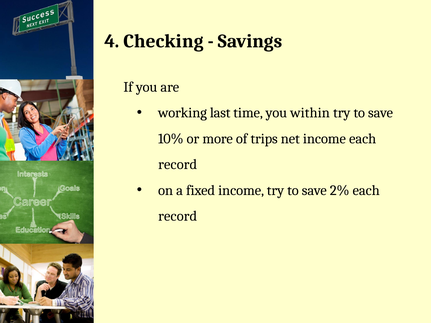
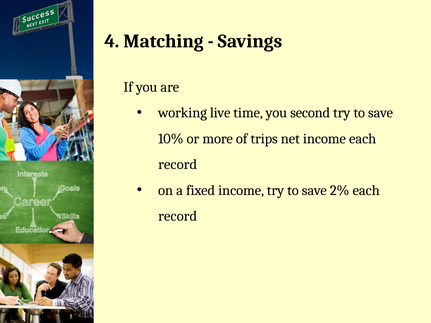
Checking: Checking -> Matching (164, 41)
last: last -> live (220, 113)
within: within -> second (310, 113)
